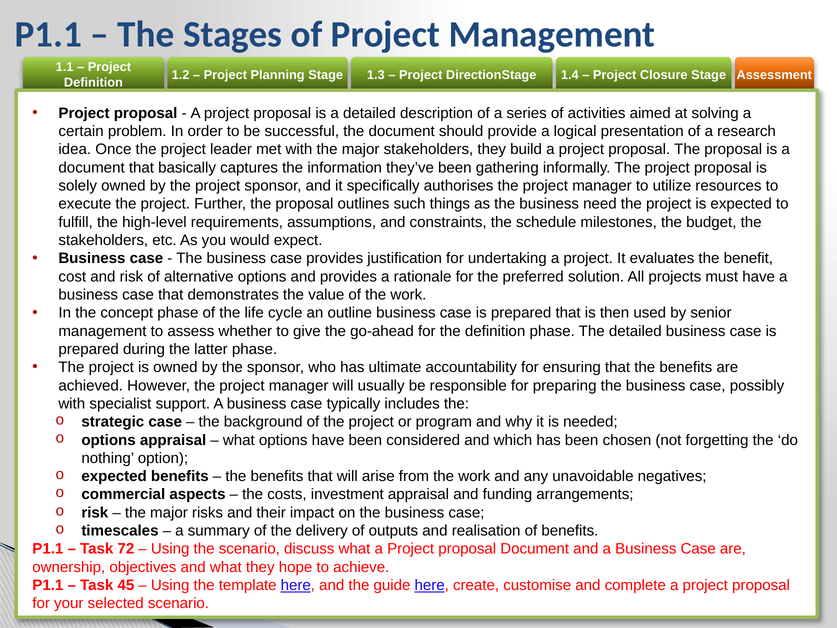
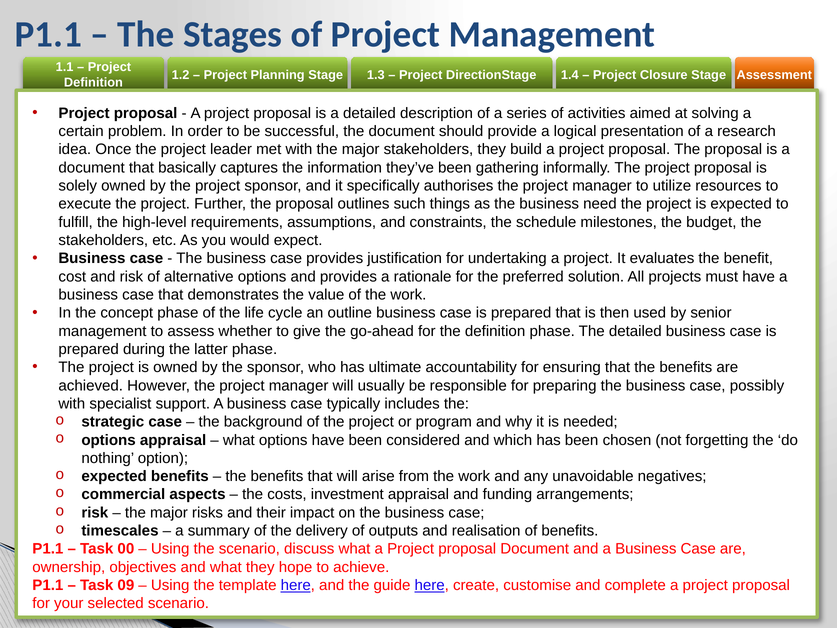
72: 72 -> 00 (126, 549)
45: 45 -> 09 (126, 585)
